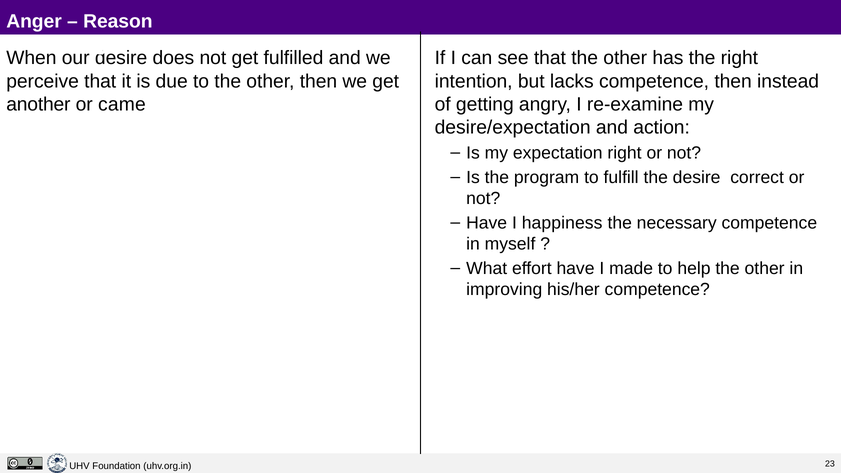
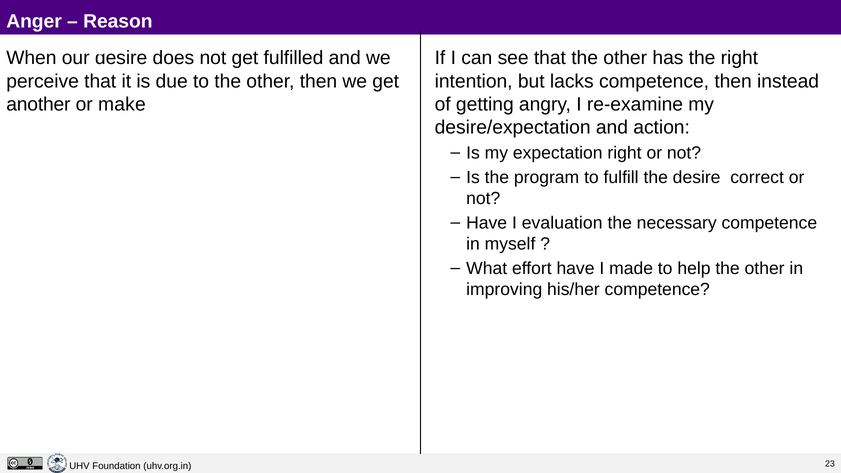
came: came -> make (122, 104)
happiness: happiness -> evaluation (562, 223)
